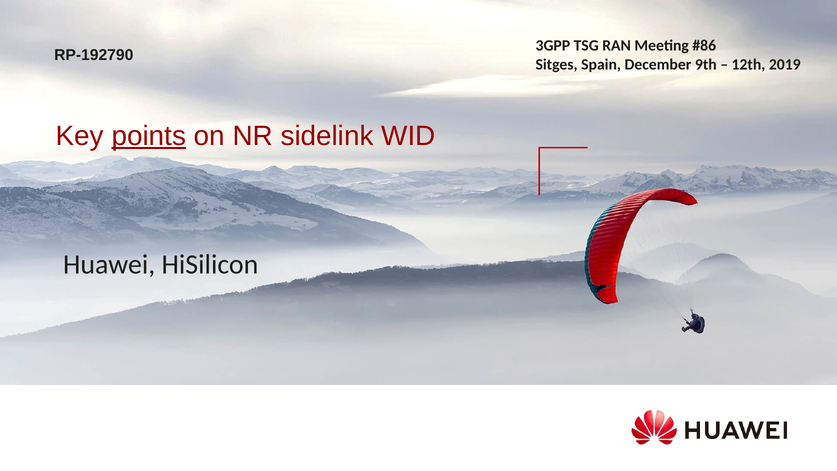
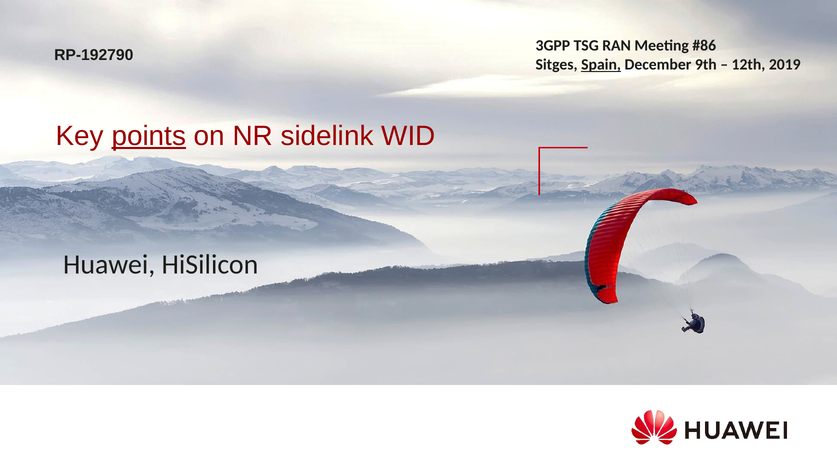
Spain underline: none -> present (601, 65)
